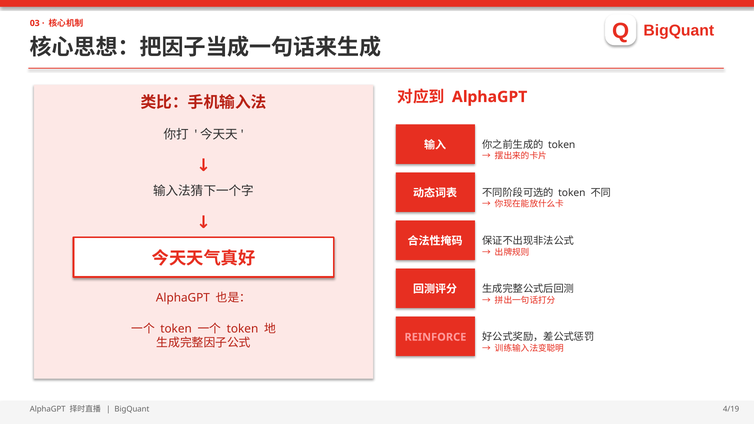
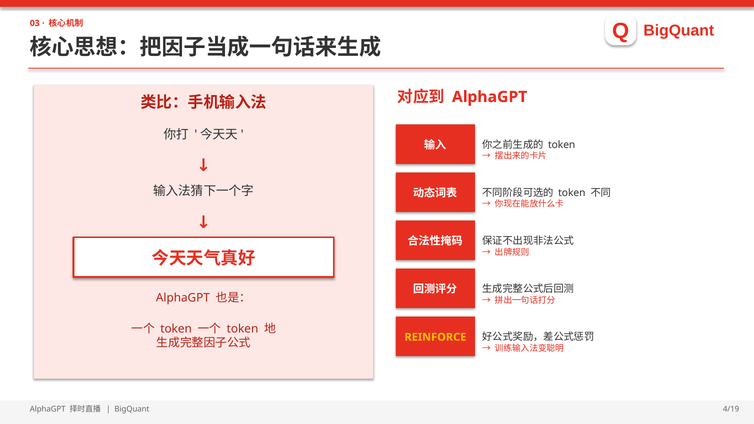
REINFORCE colour: pink -> yellow (435, 337)
